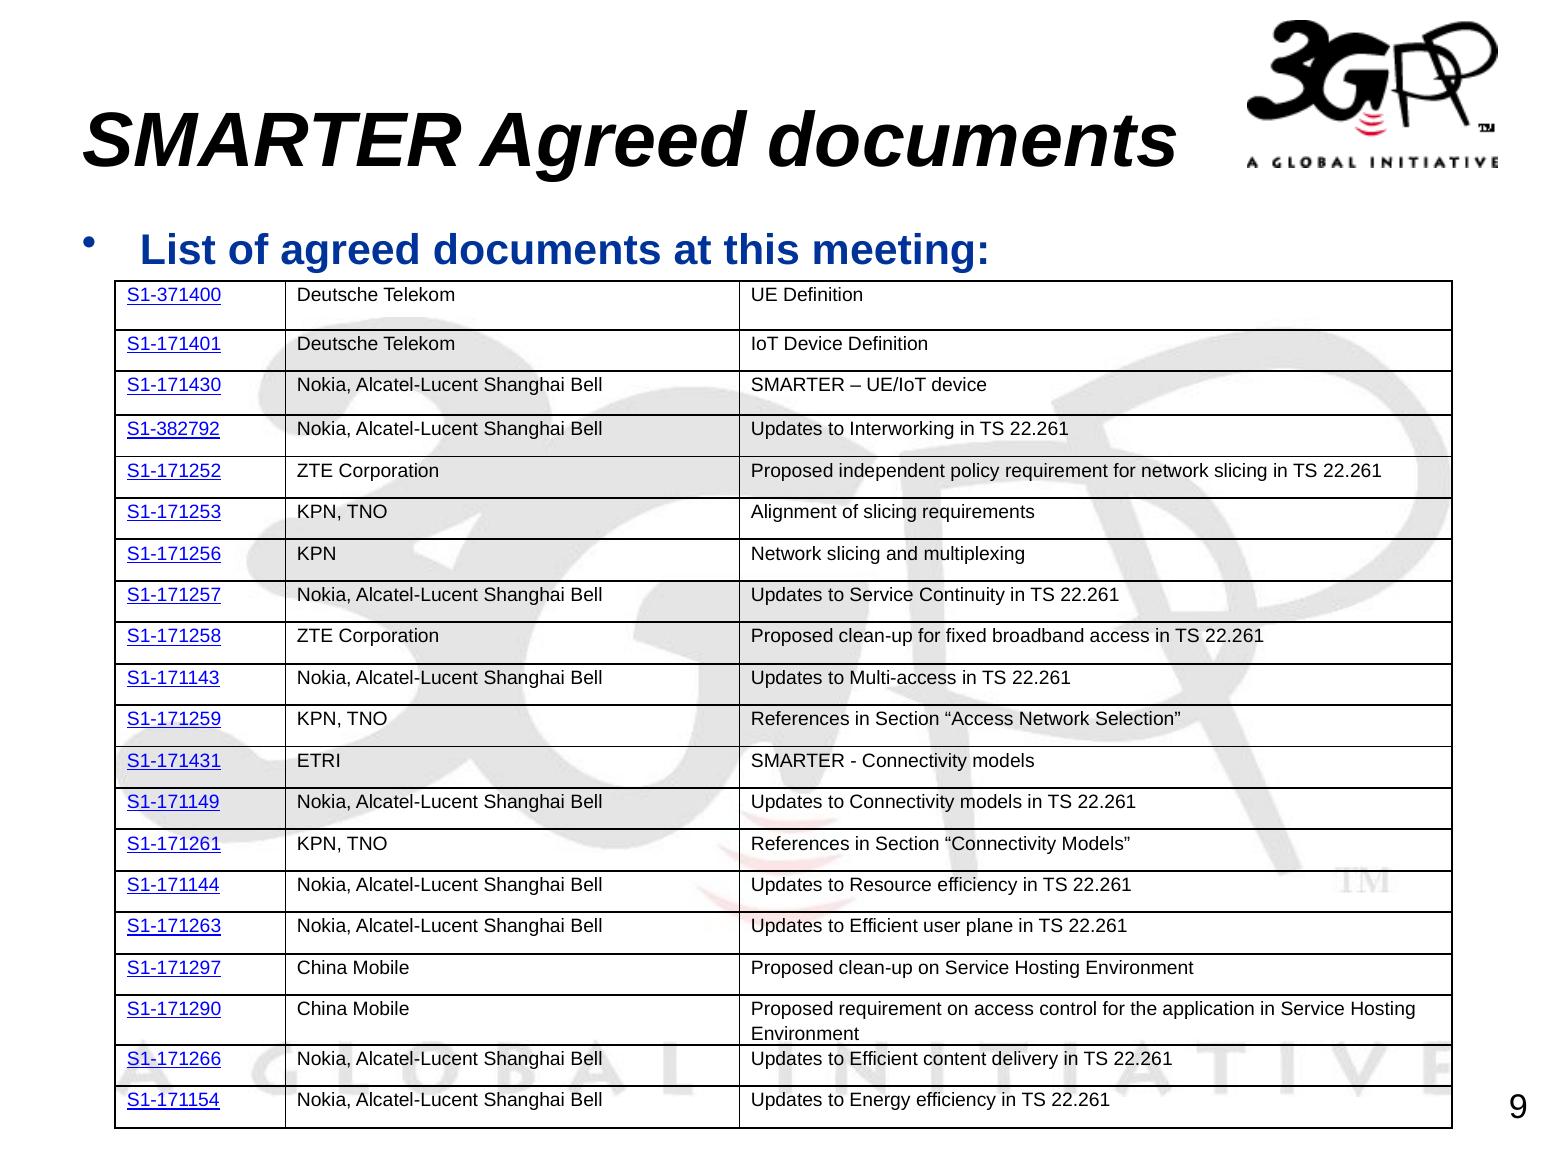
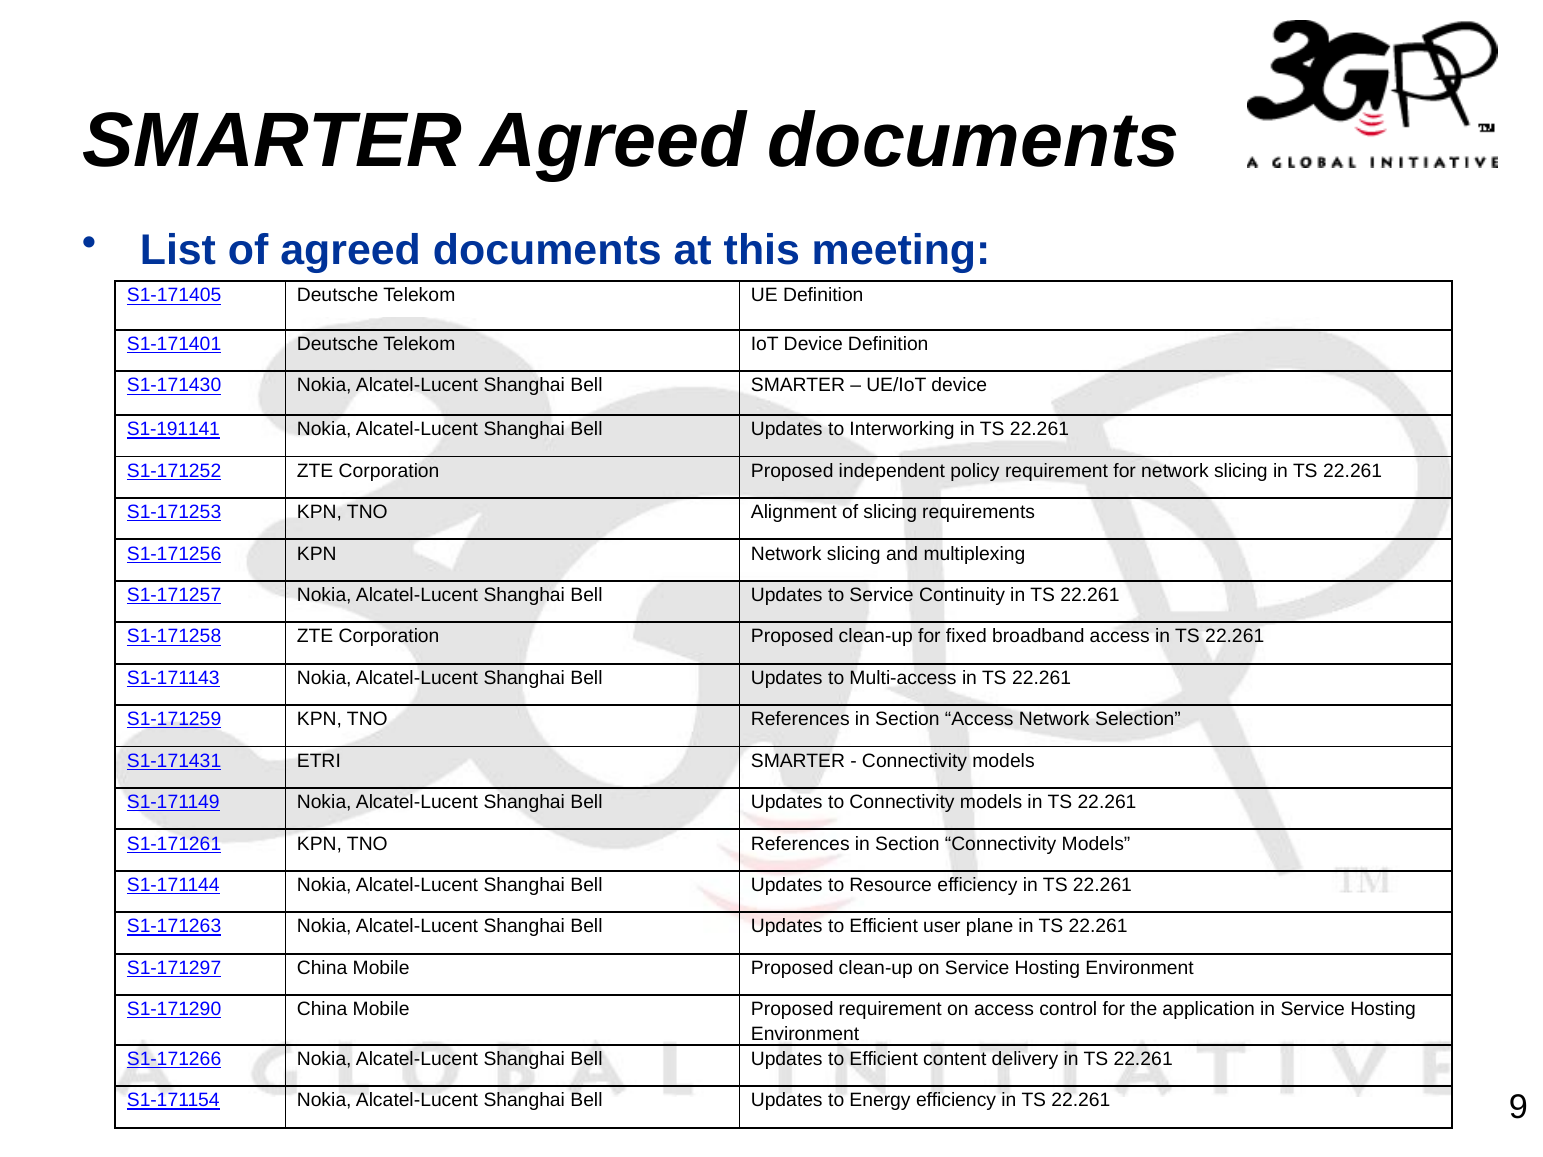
S1-371400: S1-371400 -> S1-171405 (174, 296)
S1-382792: S1-382792 -> S1-191141 (173, 430)
